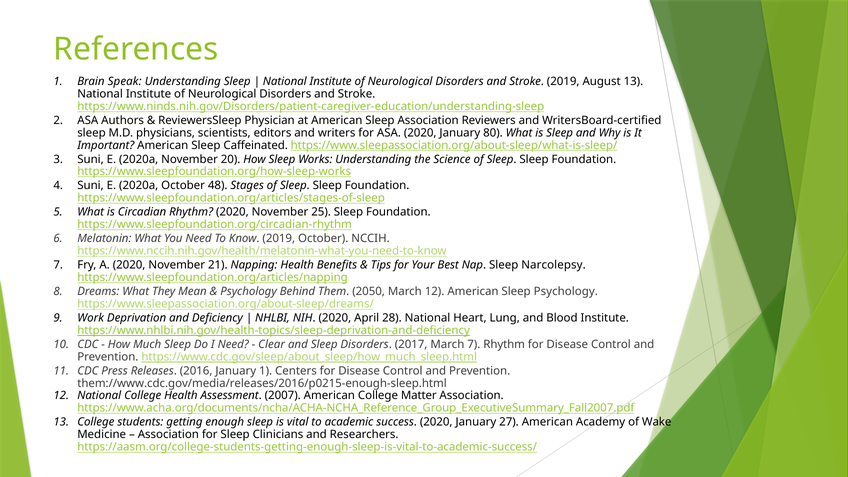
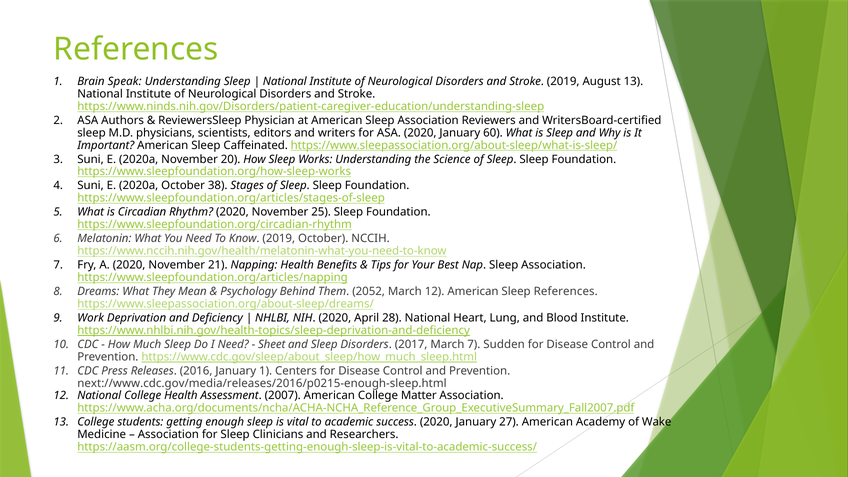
80: 80 -> 60 (493, 133)
48: 48 -> 38 (218, 186)
Nap Sleep Narcolepsy: Narcolepsy -> Association (554, 265)
2050: 2050 -> 2052 (369, 291)
Sleep Psychology: Psychology -> References (566, 291)
Clear: Clear -> Sheet (272, 344)
7 Rhythm: Rhythm -> Sudden (504, 344)
them://www.cdc.gov/media/releases/2016/p0215-enough-sleep.html: them://www.cdc.gov/media/releases/2016/p0215-enough-sleep.html -> next://www.cdc.gov/media/releases/2016/p0215-enough-sleep.html (262, 383)
